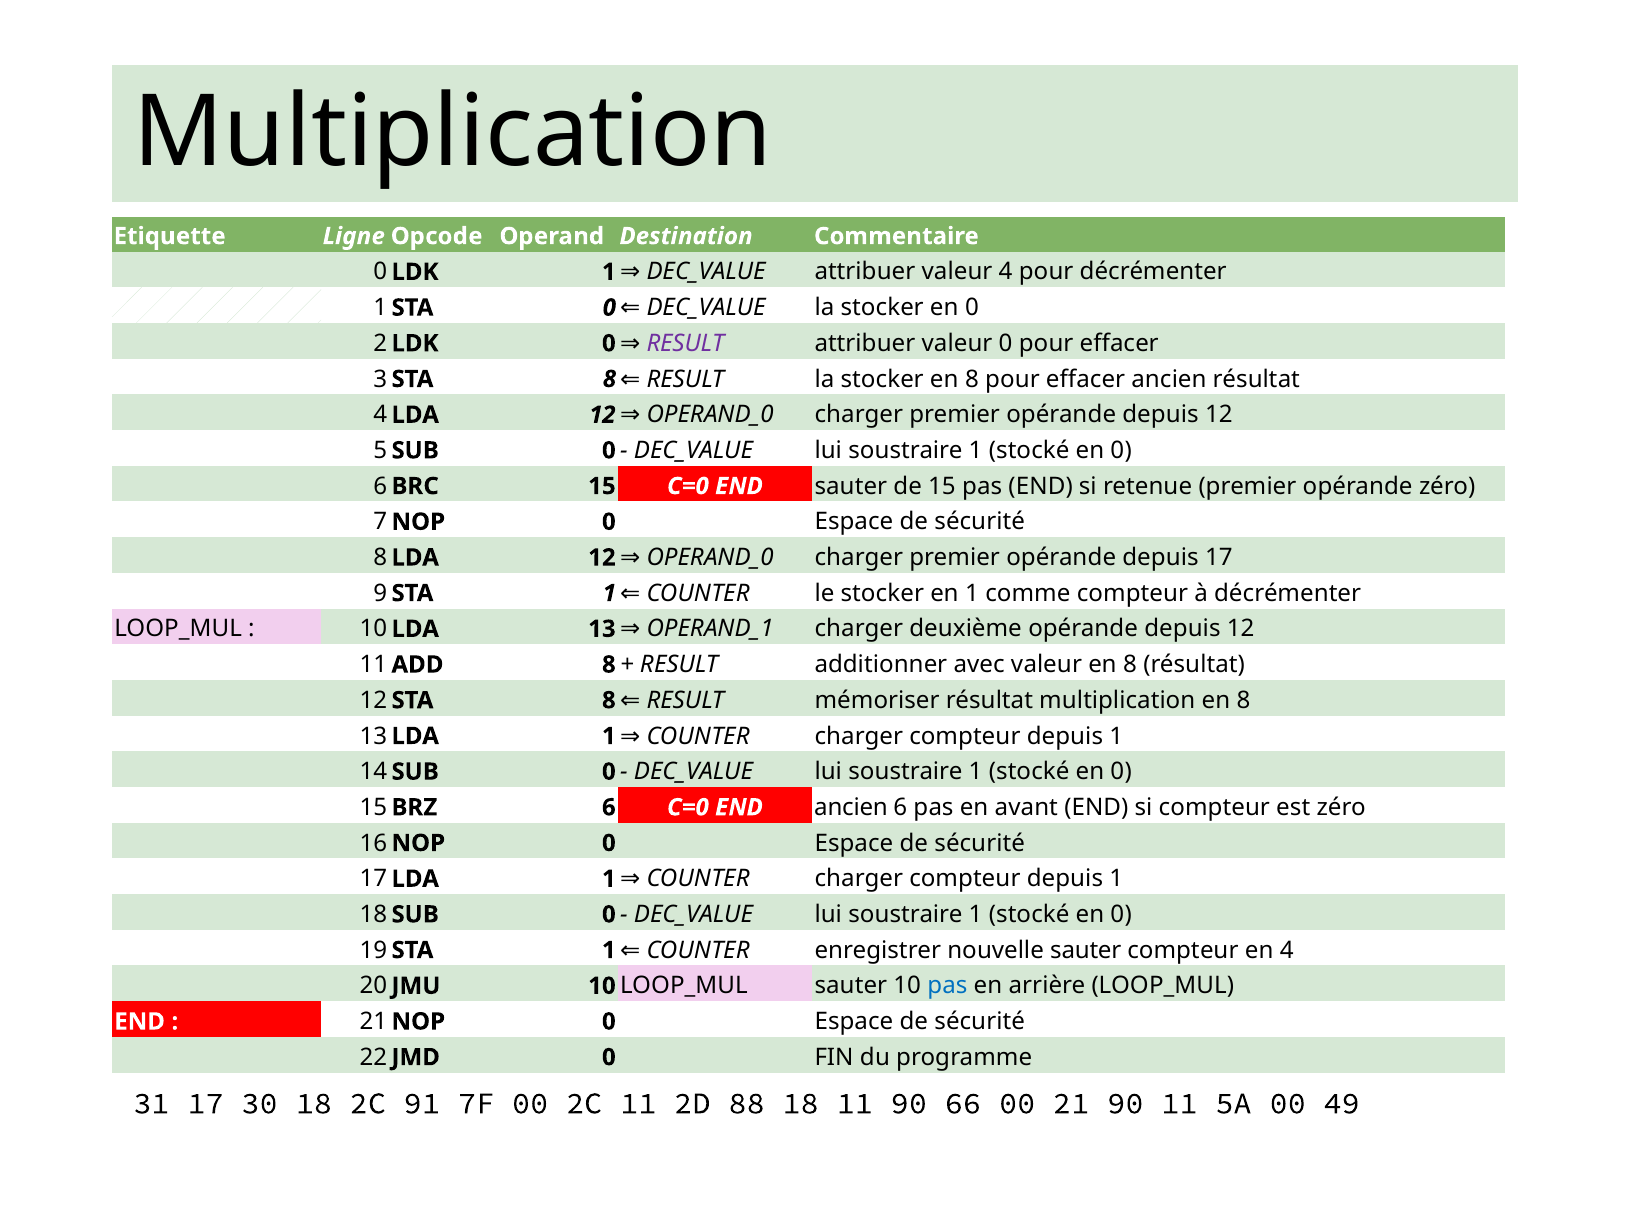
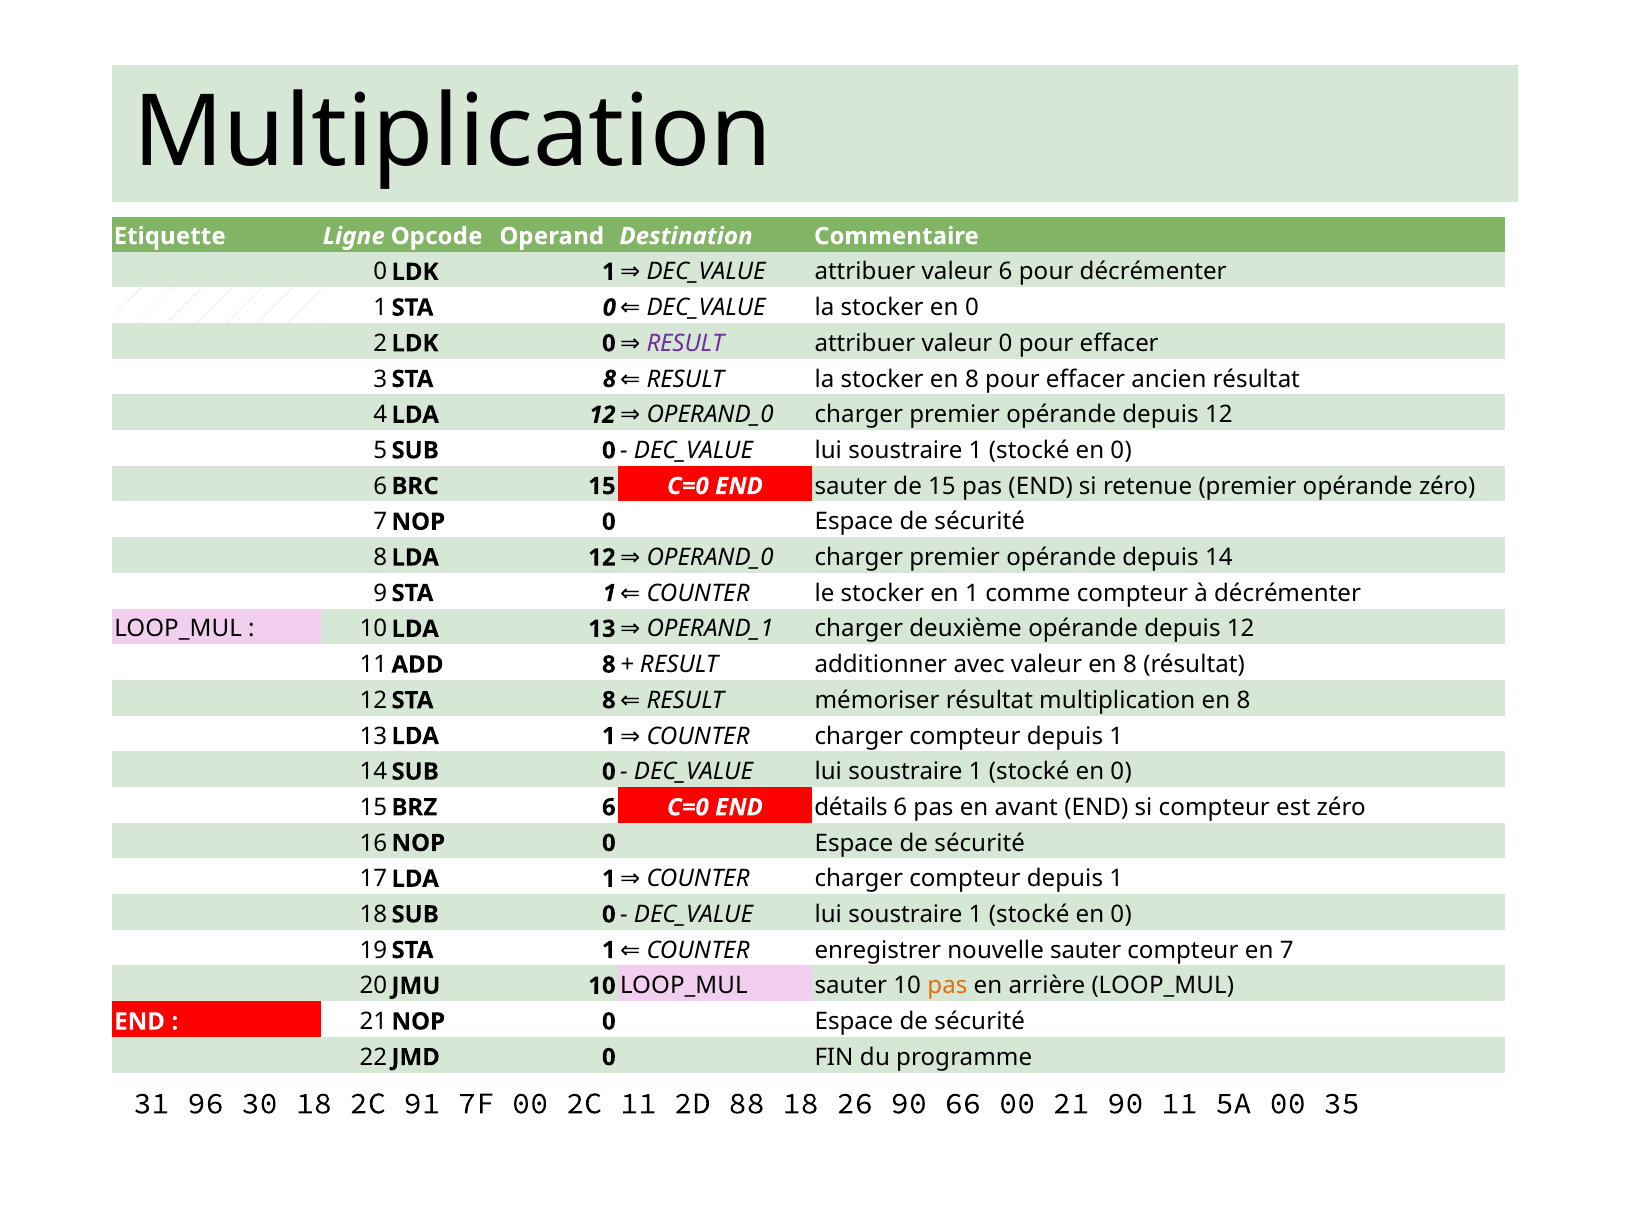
valeur 4: 4 -> 6 (1006, 272)
depuis 17: 17 -> 14 (1219, 557)
ancien: ancien -> détails (851, 807)
en 4: 4 -> 7 (1287, 950)
pas colour: blue -> orange (947, 986)
31 17: 17 -> 96 (206, 1103)
18 11: 11 -> 26 (855, 1103)
49: 49 -> 35 (1342, 1103)
